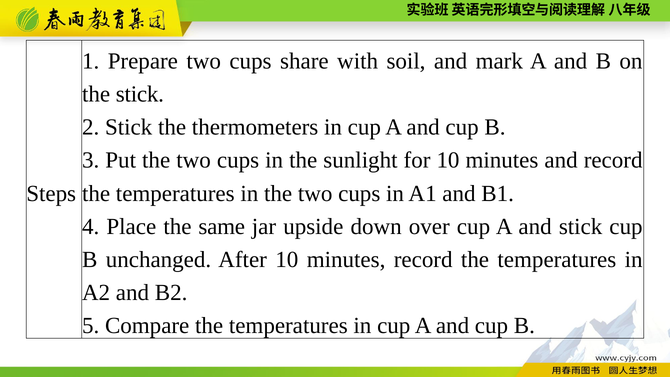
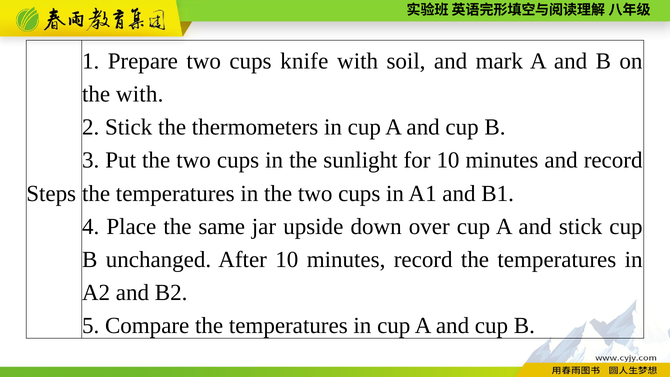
share: share -> knife (304, 61)
the stick: stick -> with (140, 94)
